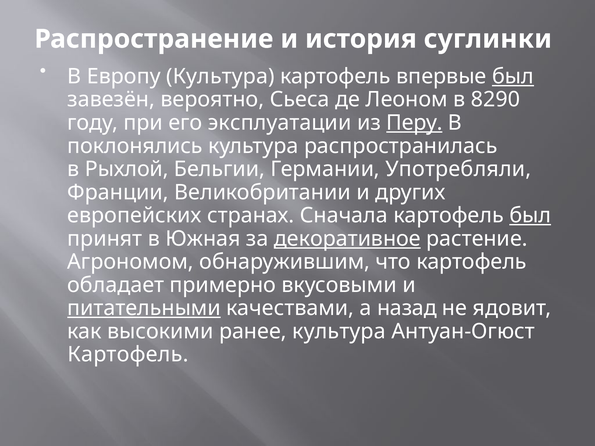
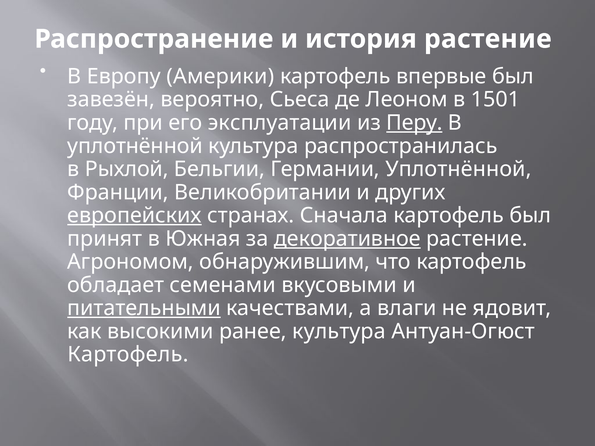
суглинки: суглинки -> растение (488, 39)
Европу Культура: Культура -> Америки (220, 76)
был underline: present -> none (513, 76)
8290: 8290 -> 1501 (496, 100)
поклонялись: поклонялись -> уплотнённой (135, 146)
Германии Употребляли: Употребляли -> Уплотнённой (458, 169)
европейских underline: none -> present (134, 216)
был underline: present -> none (530, 216)
примерно: примерно -> семенами (223, 285)
назад: назад -> влаги (407, 308)
